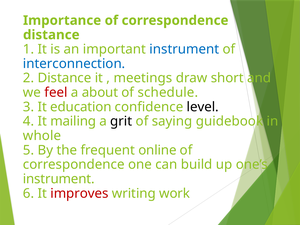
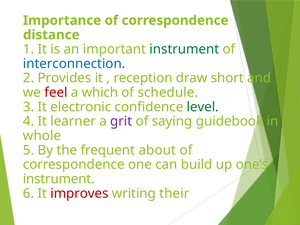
instrument colour: blue -> green (184, 49)
2 Distance: Distance -> Provides (64, 78)
meetings: meetings -> reception (143, 78)
about: about -> which (100, 92)
education: education -> electronic (81, 107)
level colour: black -> green (203, 107)
mailing: mailing -> learner (73, 121)
grit colour: black -> purple (121, 121)
online: online -> about (157, 150)
work: work -> their (174, 193)
